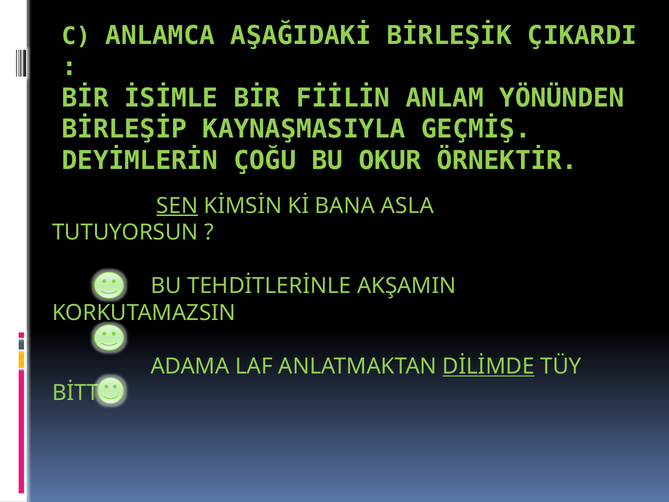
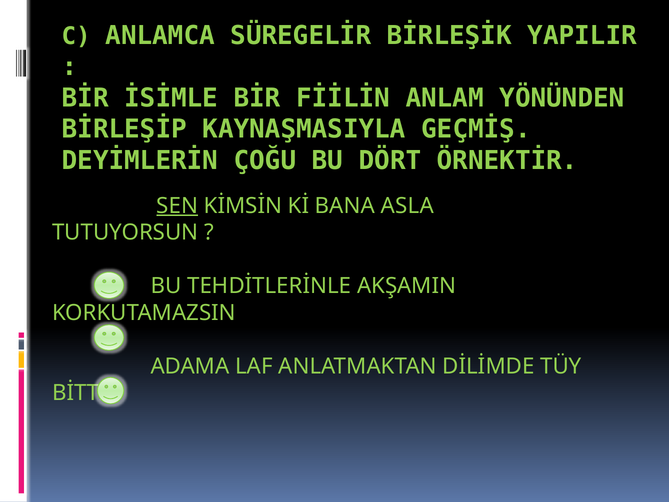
AŞAĞIDAKİ: AŞAĞIDAKİ -> SÜREGELİR (301, 35)
ÇIKARDI: ÇIKARDI -> YAPILIR (582, 35)
OKUR: OKUR -> DÖRT (390, 160)
DİLİMDE underline: present -> none (488, 366)
